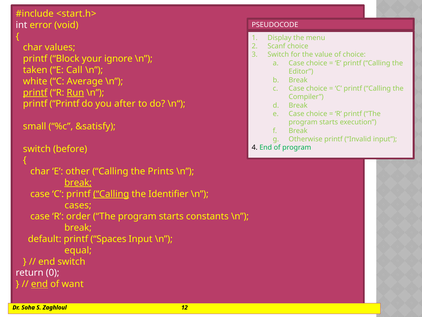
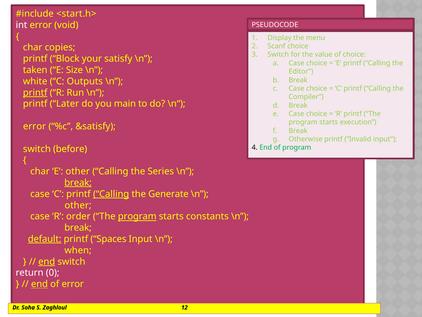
values: values -> copies (60, 47)
ignore: ignore -> satisfy (118, 59)
Call: Call -> Size (74, 70)
Average: Average -> Outputs (85, 81)
Run underline: present -> none (75, 92)
printf Printf: Printf -> Later (64, 104)
after: after -> main (125, 104)
small: small -> error (35, 126)
Prints: Prints -> Series (161, 171)
Identifier: Identifier -> Generate (168, 194)
cases: cases -> other (78, 205)
program underline: none -> present (137, 216)
default underline: none -> present (45, 239)
equal: equal -> when (78, 250)
end underline: none -> present (47, 261)
of want: want -> error (73, 284)
